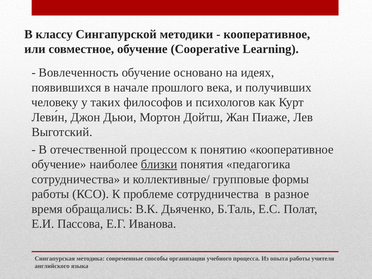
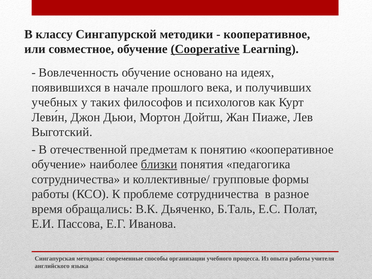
Cooperative underline: none -> present (205, 49)
человеку: человеку -> учебных (55, 102)
процессом: процессом -> предметам (159, 149)
